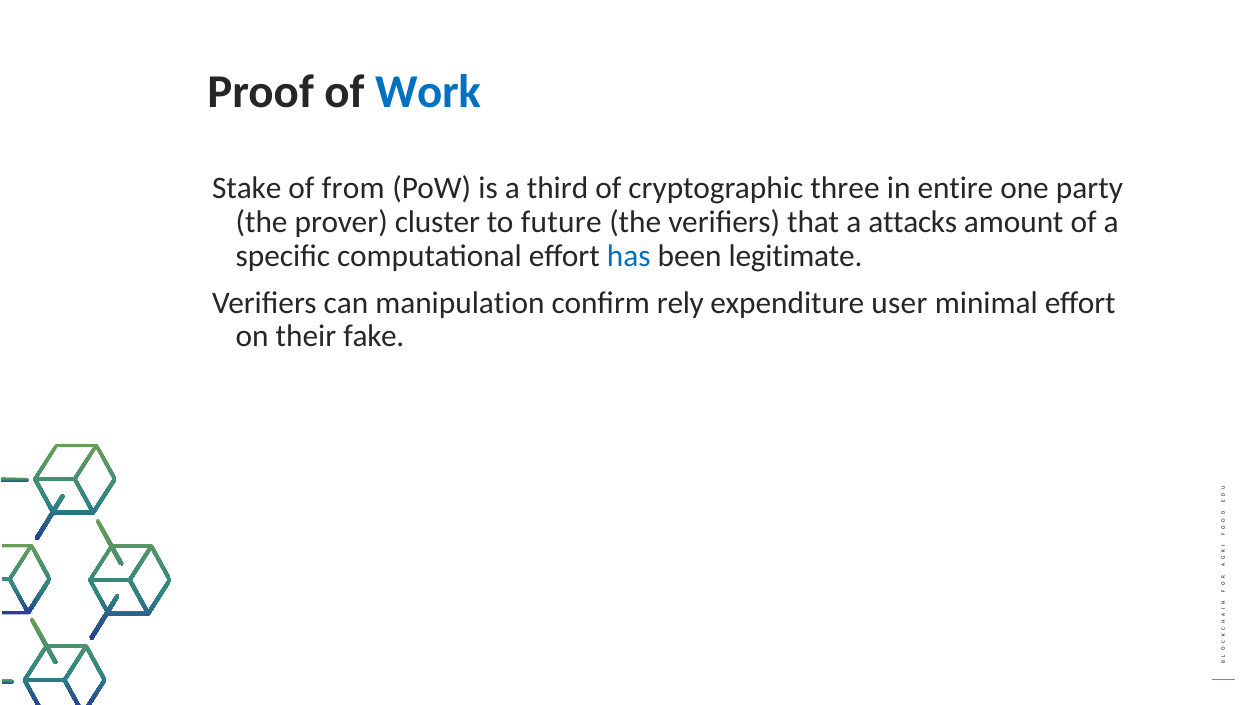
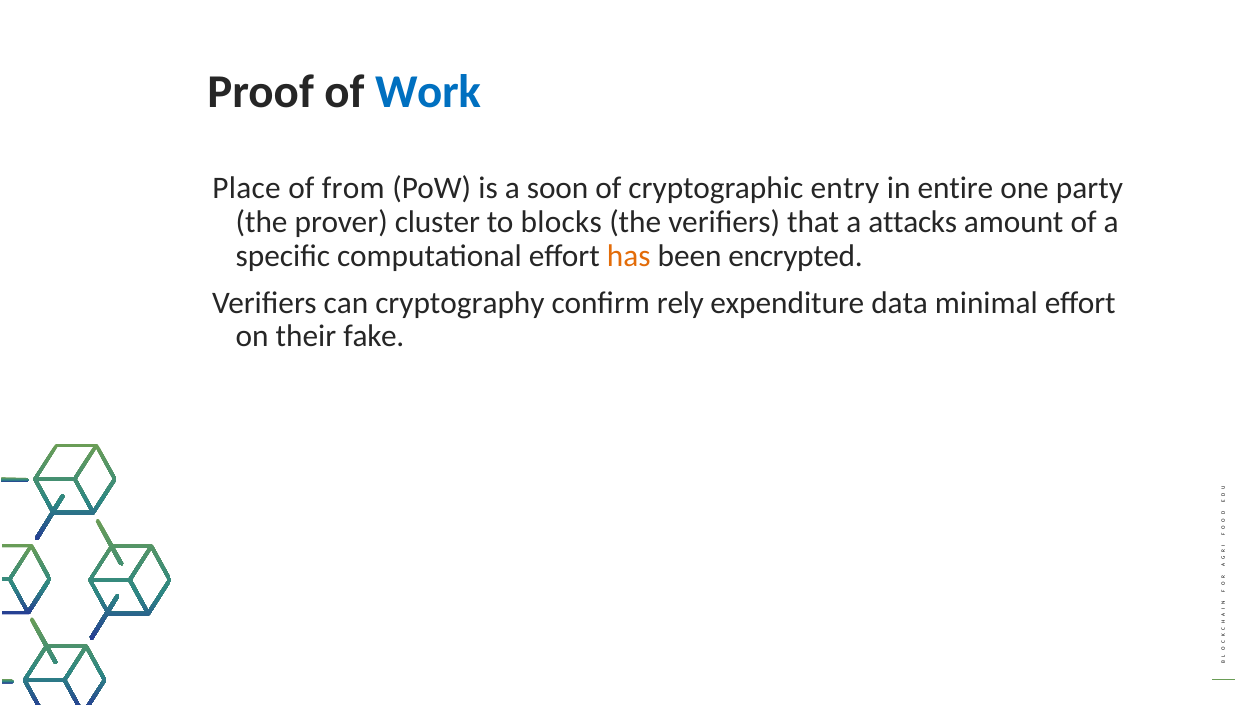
Stake: Stake -> Place (247, 188)
third: third -> soon (558, 188)
three: three -> entry (845, 188)
future: future -> blocks (561, 222)
has colour: blue -> orange (629, 256)
legitimate: legitimate -> encrypted (796, 256)
manipulation: manipulation -> cryptography (460, 303)
user: user -> data (900, 303)
